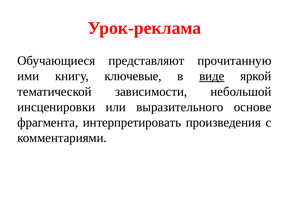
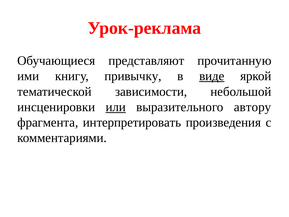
ключевые: ключевые -> привычку (133, 76)
или underline: none -> present (116, 107)
основе: основе -> автору (253, 107)
